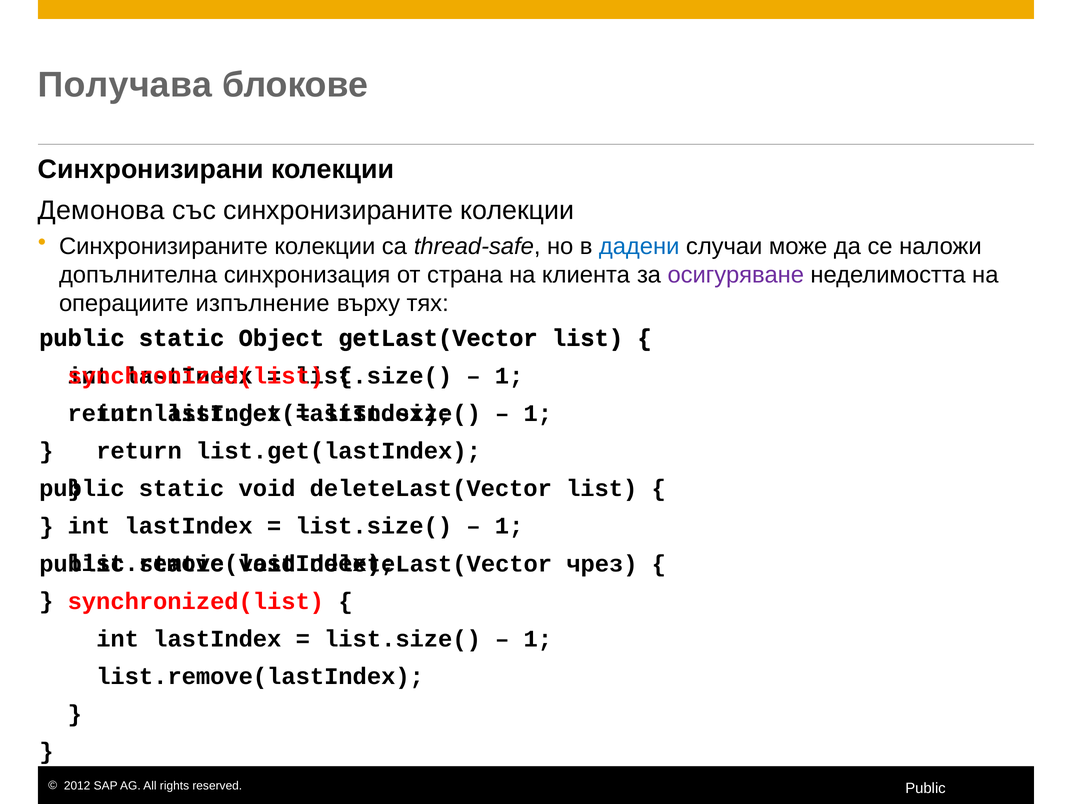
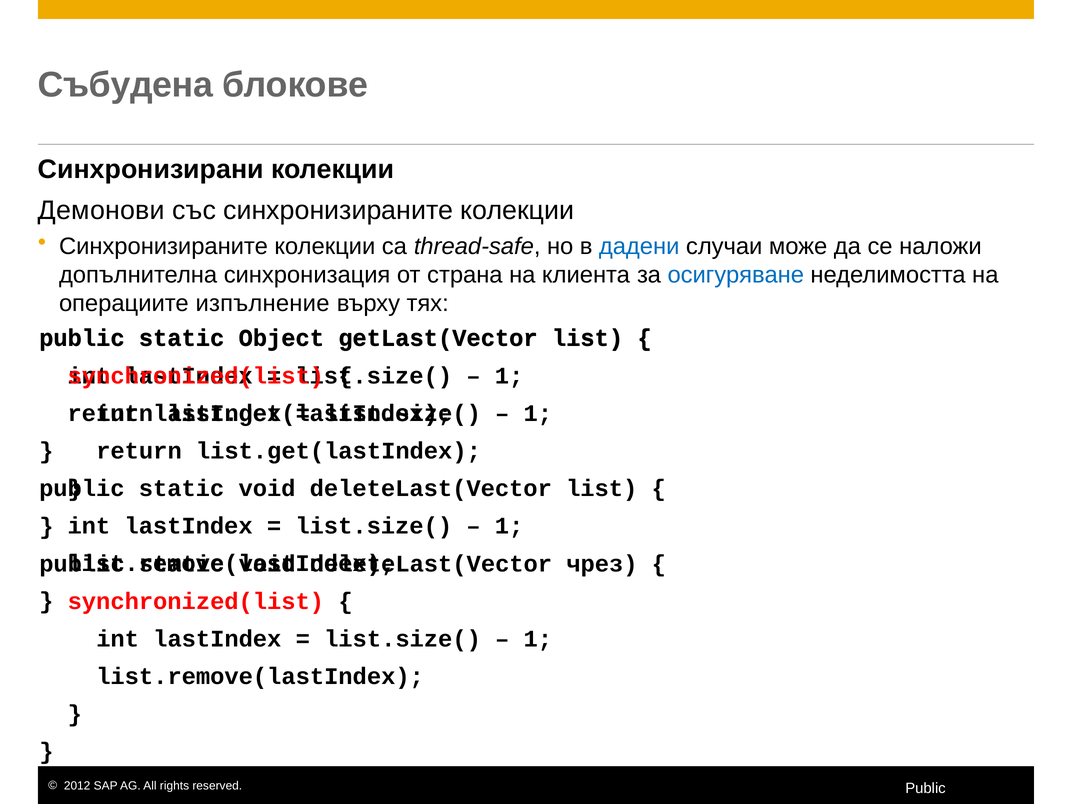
Получава: Получава -> Събудена (125, 85)
Демонова: Демонова -> Демонови (101, 210)
осигуряване colour: purple -> blue (736, 275)
